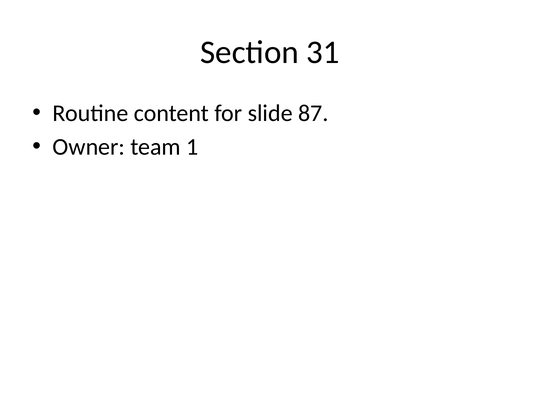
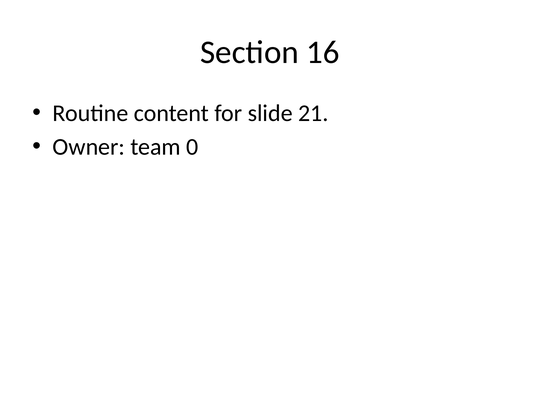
31: 31 -> 16 (323, 52)
87: 87 -> 21 (313, 113)
1: 1 -> 0 (192, 147)
